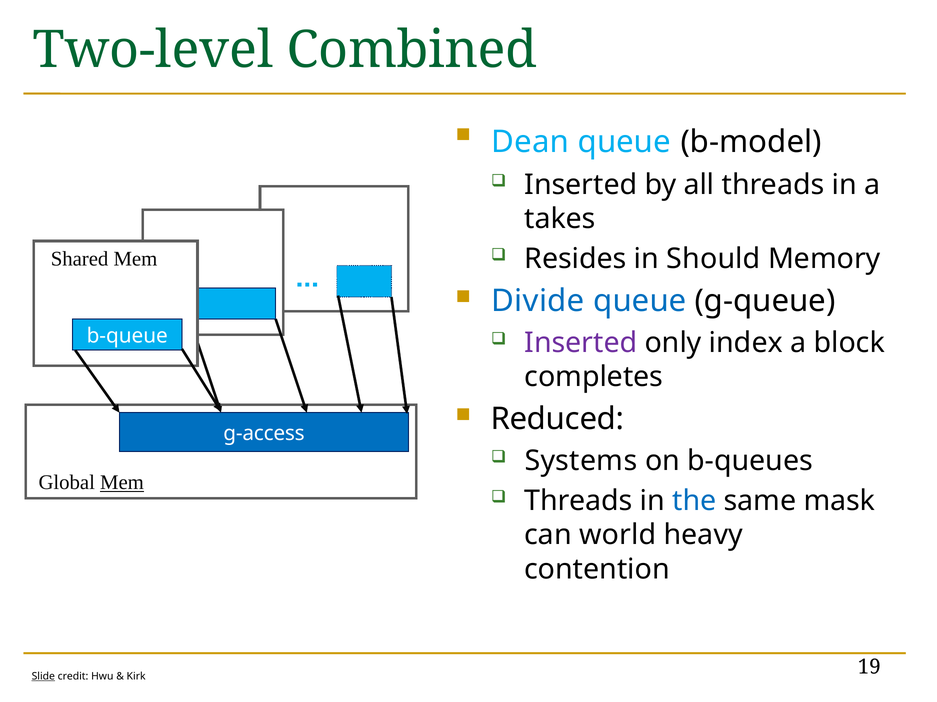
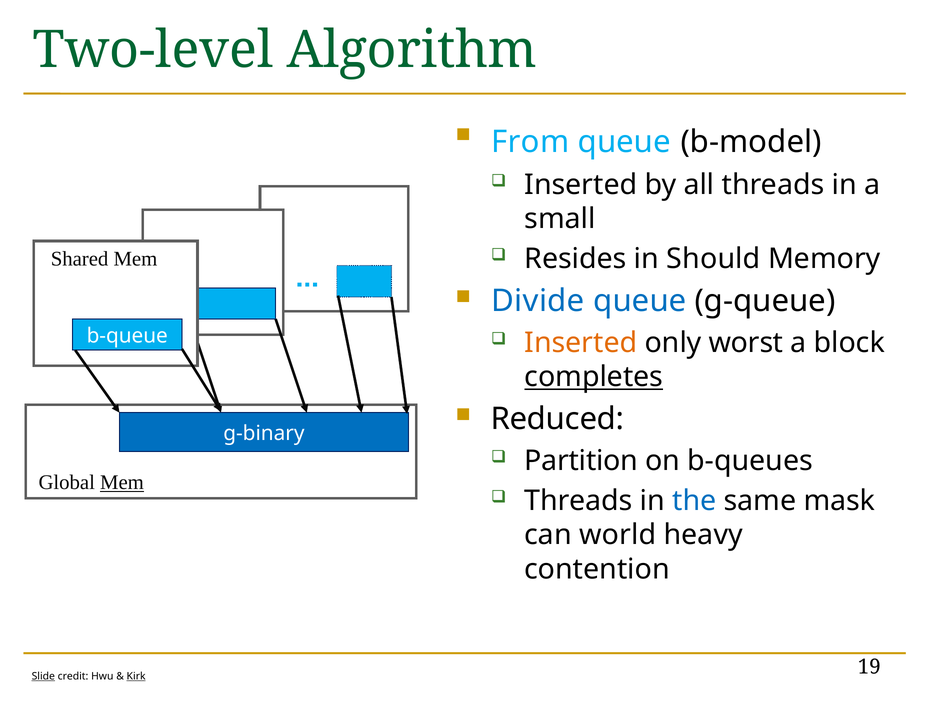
Combined: Combined -> Algorithm (412, 50)
Dean: Dean -> From (530, 142)
takes: takes -> small (560, 219)
Inserted colour: purple -> orange (581, 343)
index: index -> worst (746, 343)
completes underline: none -> present (594, 377)
g-access: g-access -> g-binary (264, 434)
Systems: Systems -> Partition (581, 461)
Kirk underline: none -> present (136, 677)
